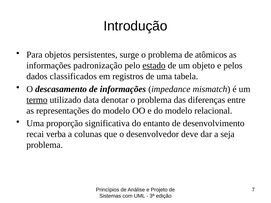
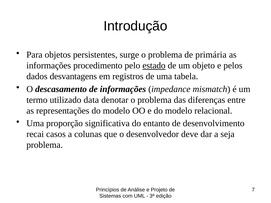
atômicos: atômicos -> primária (211, 55)
padronização: padronização -> procedimento (98, 66)
classificados: classificados -> desvantagens (73, 77)
termo underline: present -> none (37, 100)
verba: verba -> casos (56, 134)
